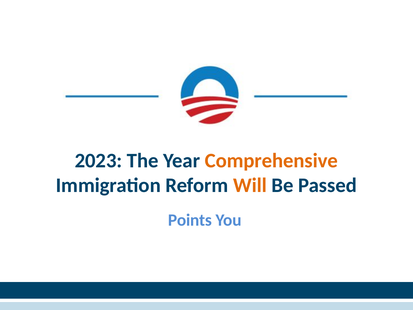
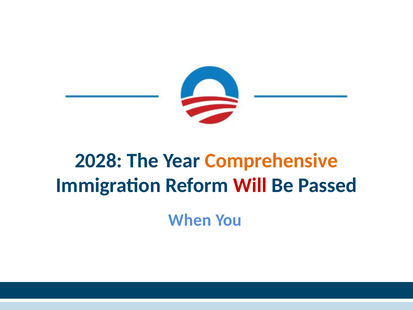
2023: 2023 -> 2028 (98, 160)
Will colour: orange -> red (250, 185)
Points: Points -> When (190, 220)
